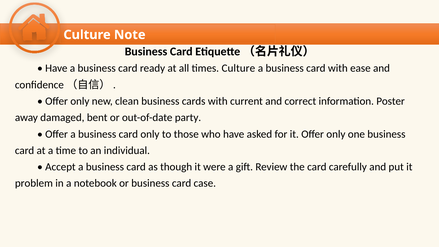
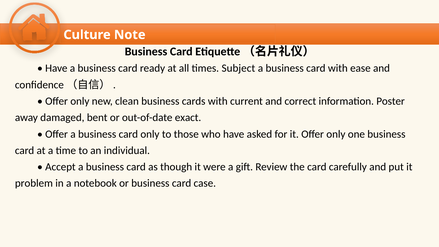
times Culture: Culture -> Subject (238, 68)
party: party -> exact (188, 118)
